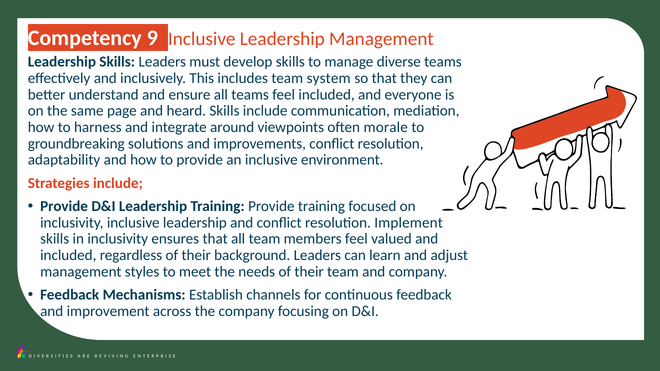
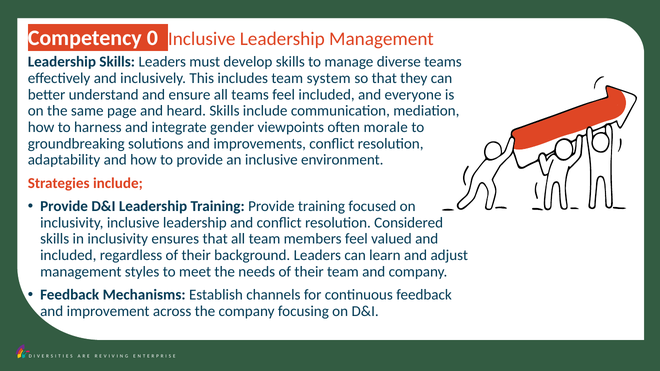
9: 9 -> 0 (152, 38)
around: around -> gender (232, 127)
Implement: Implement -> Considered (409, 223)
